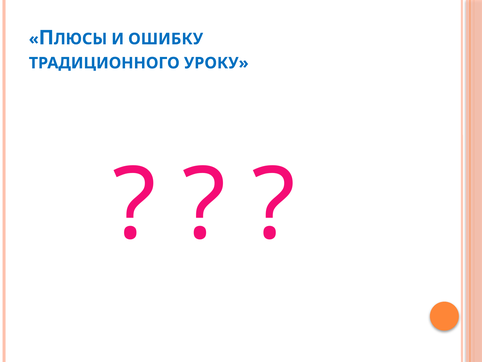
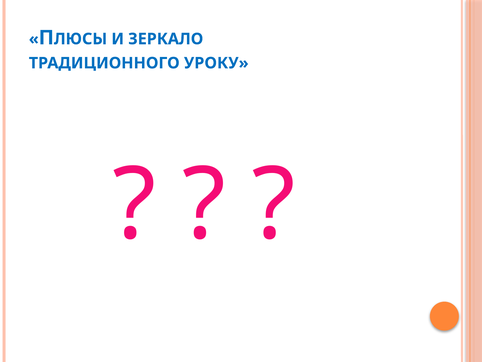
ОШИБКУ: ОШИБКУ -> ЗЕРКАЛО (166, 39)
